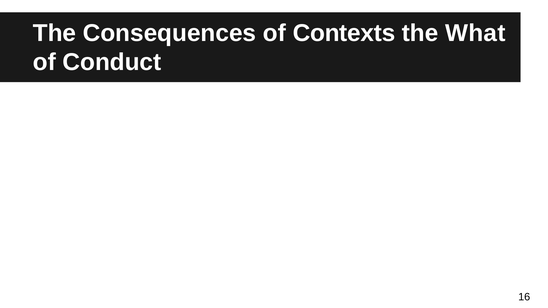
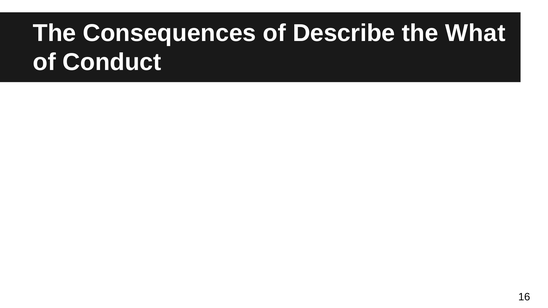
Contexts: Contexts -> Describe (344, 33)
